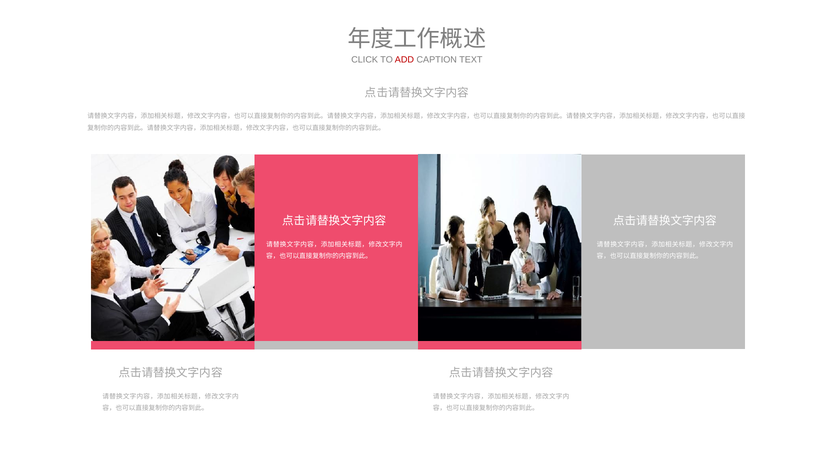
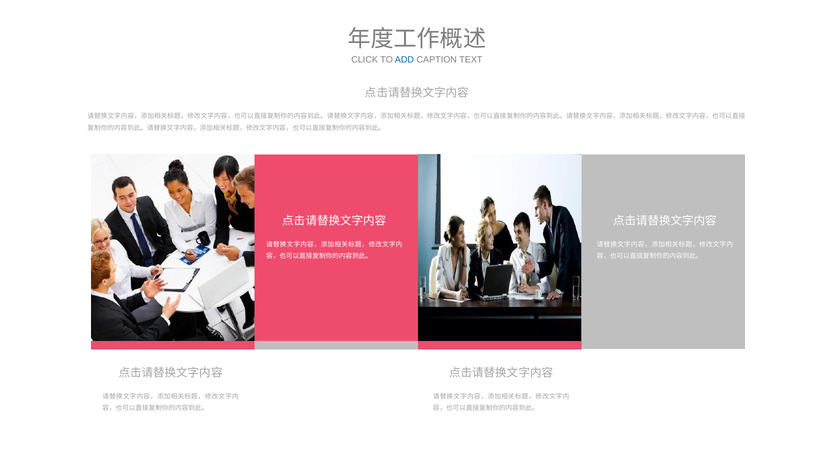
ADD colour: red -> blue (404, 60)
